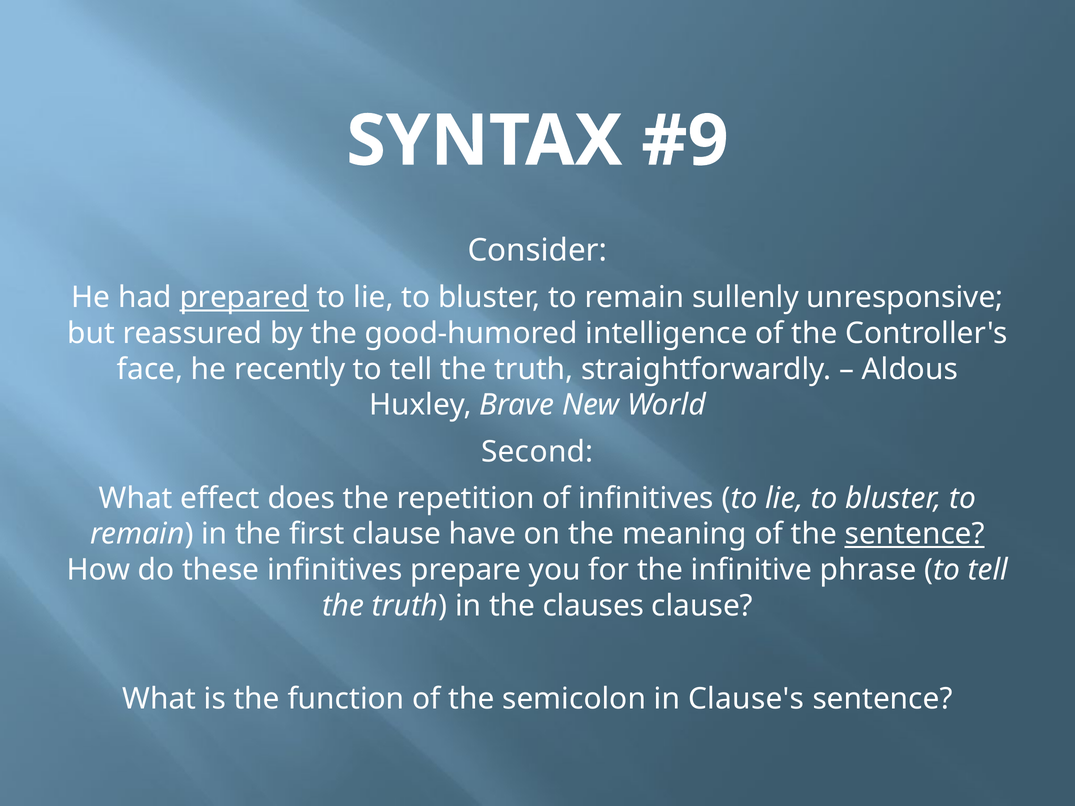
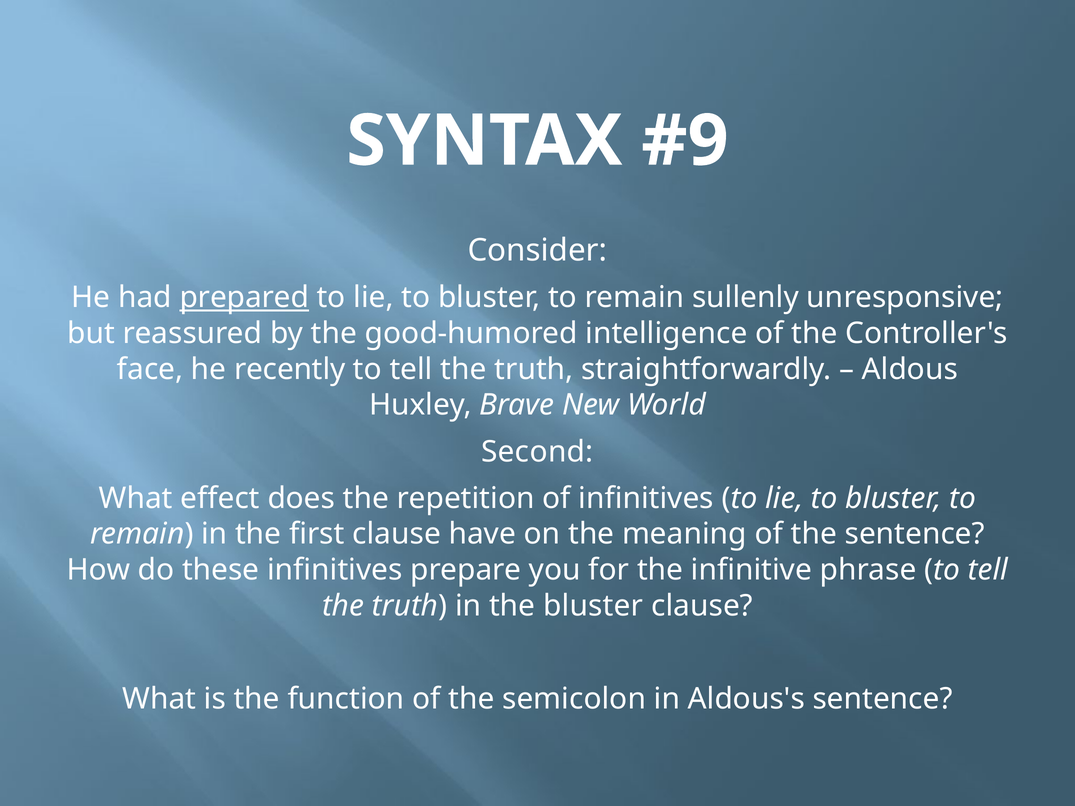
sentence underline: present -> none (915, 534)
the clauses: clauses -> bluster (593, 606)
Clause's: Clause's -> Aldous's (746, 699)
